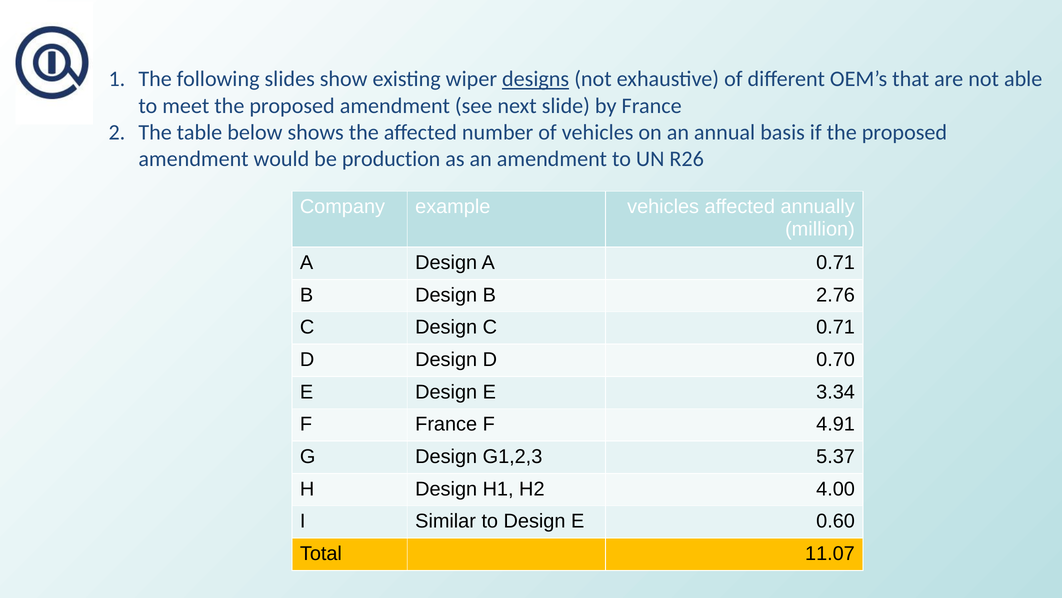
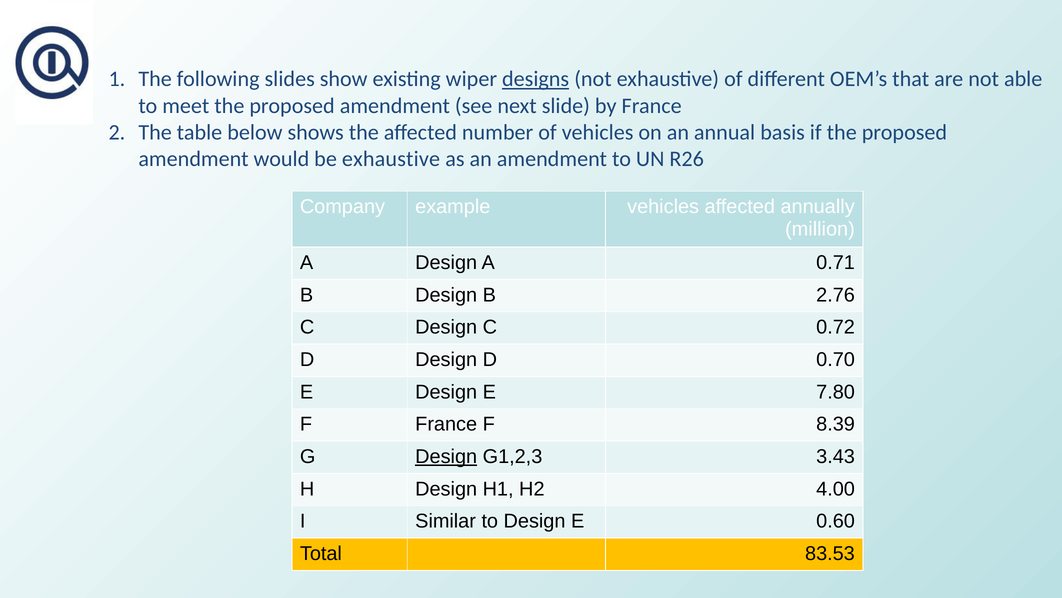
be production: production -> exhaustive (391, 159)
C 0.71: 0.71 -> 0.72 (836, 327)
3.34: 3.34 -> 7.80 (836, 392)
4.91: 4.91 -> 8.39 (836, 424)
Design underline: none -> present (446, 456)
5.37: 5.37 -> 3.43 (836, 456)
11.07: 11.07 -> 83.53 (830, 553)
